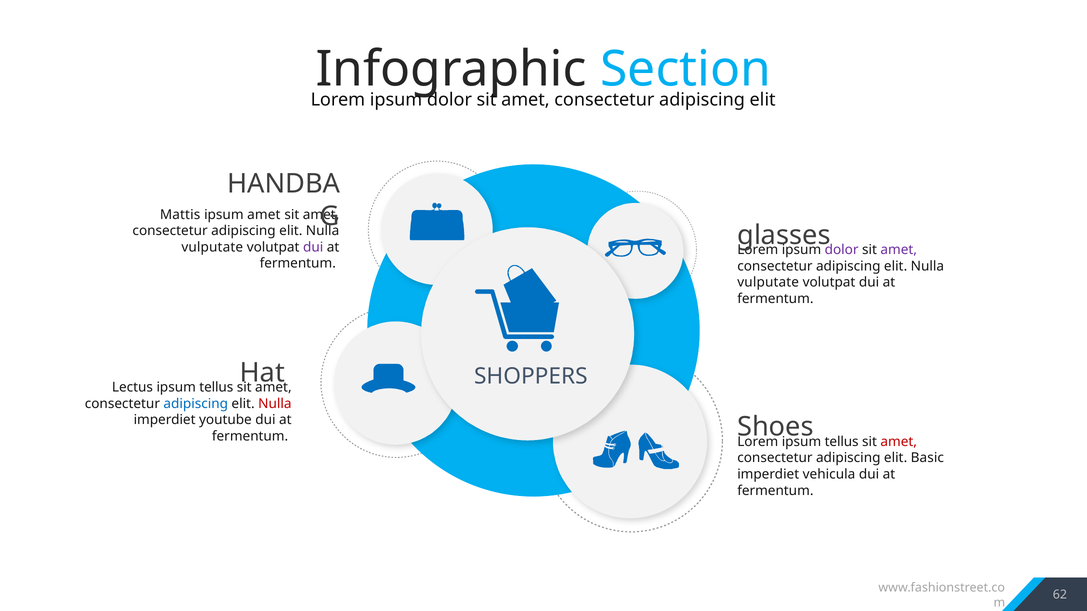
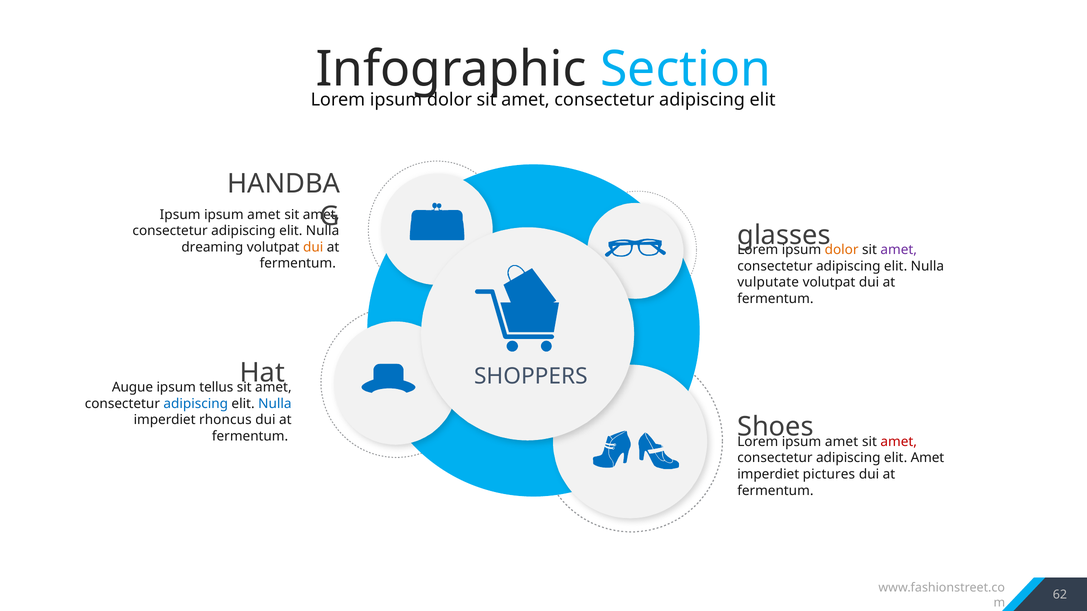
Mattis: Mattis -> Ipsum (180, 215)
vulputate: vulputate -> dreaming (212, 247)
dui colour: purple -> orange (313, 247)
dolor colour: purple -> orange (842, 250)
Lectus: Lectus -> Augue (133, 388)
Nulla colour: red -> blue (275, 404)
youtube: youtube -> rhoncus (225, 420)
tellus: tellus -> amet (842, 442)
elit Basic: Basic -> Amet (927, 458)
vehicula: vehicula -> pictures (829, 475)
